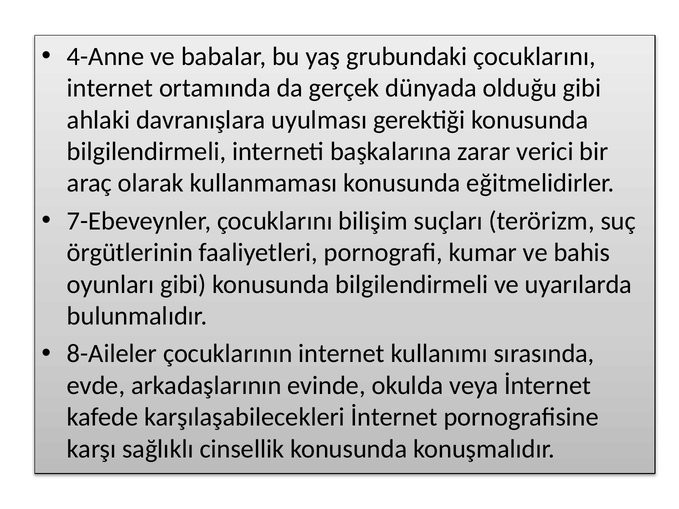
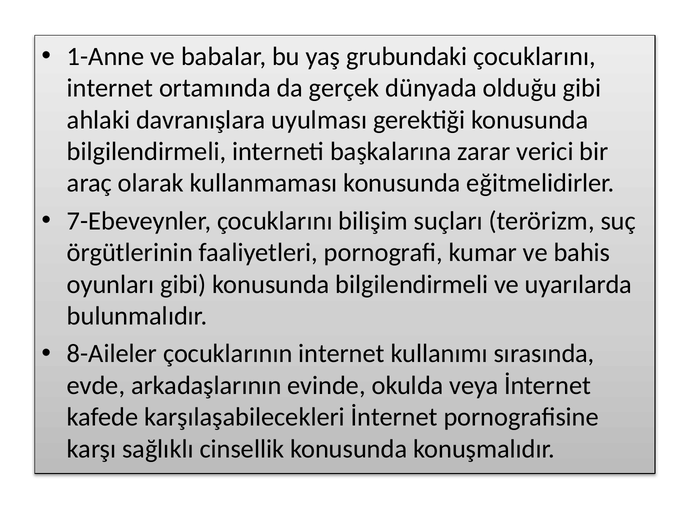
4-Anne: 4-Anne -> 1-Anne (106, 56)
